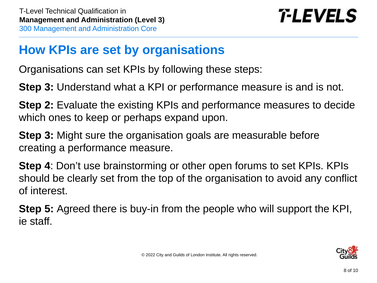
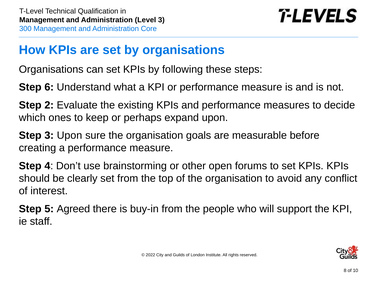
3: 3 -> 6 (49, 87)
3 Might: Might -> Upon (70, 135)
